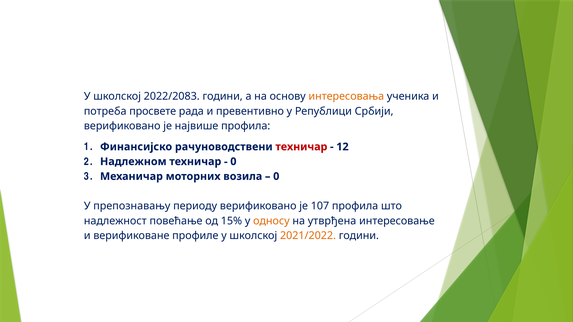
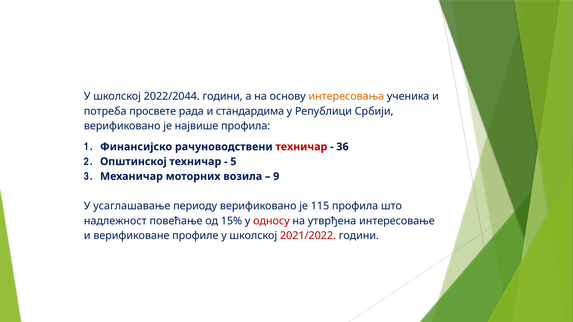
2022/2083: 2022/2083 -> 2022/2044 (172, 96)
превентивно: превентивно -> стандардима (250, 111)
12: 12 -> 36 (342, 147)
Надлежном: Надлежном -> Општинској (133, 162)
0: 0 -> 5 (233, 162)
0: 0 -> 9 (276, 177)
препознавању: препознавању -> усаглашавање (132, 206)
107: 107 -> 115 (320, 206)
односу colour: orange -> red (271, 221)
2021/2022 colour: orange -> red (308, 236)
